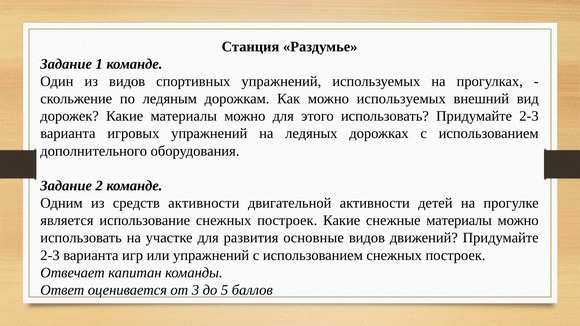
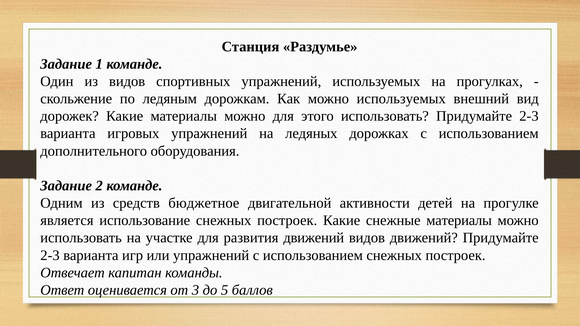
средств активности: активности -> бюджетное (204, 203)
развития основные: основные -> движений (314, 238)
